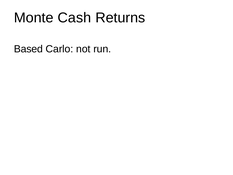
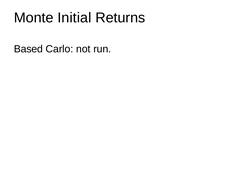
Cash: Cash -> Initial (74, 18)
